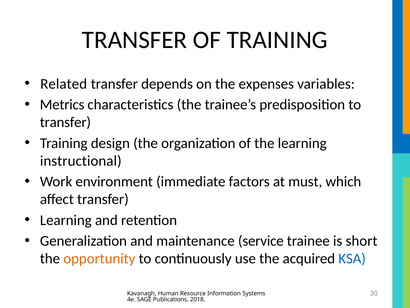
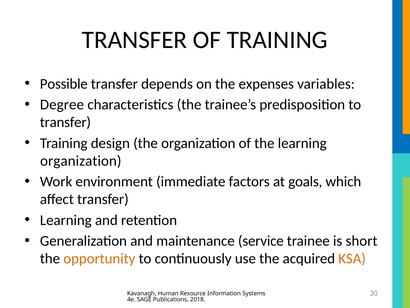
Related: Related -> Possible (64, 84)
Metrics: Metrics -> Degree (62, 104)
instructional: instructional -> organization (81, 161)
must: must -> goals (305, 181)
KSA colour: blue -> orange (352, 258)
